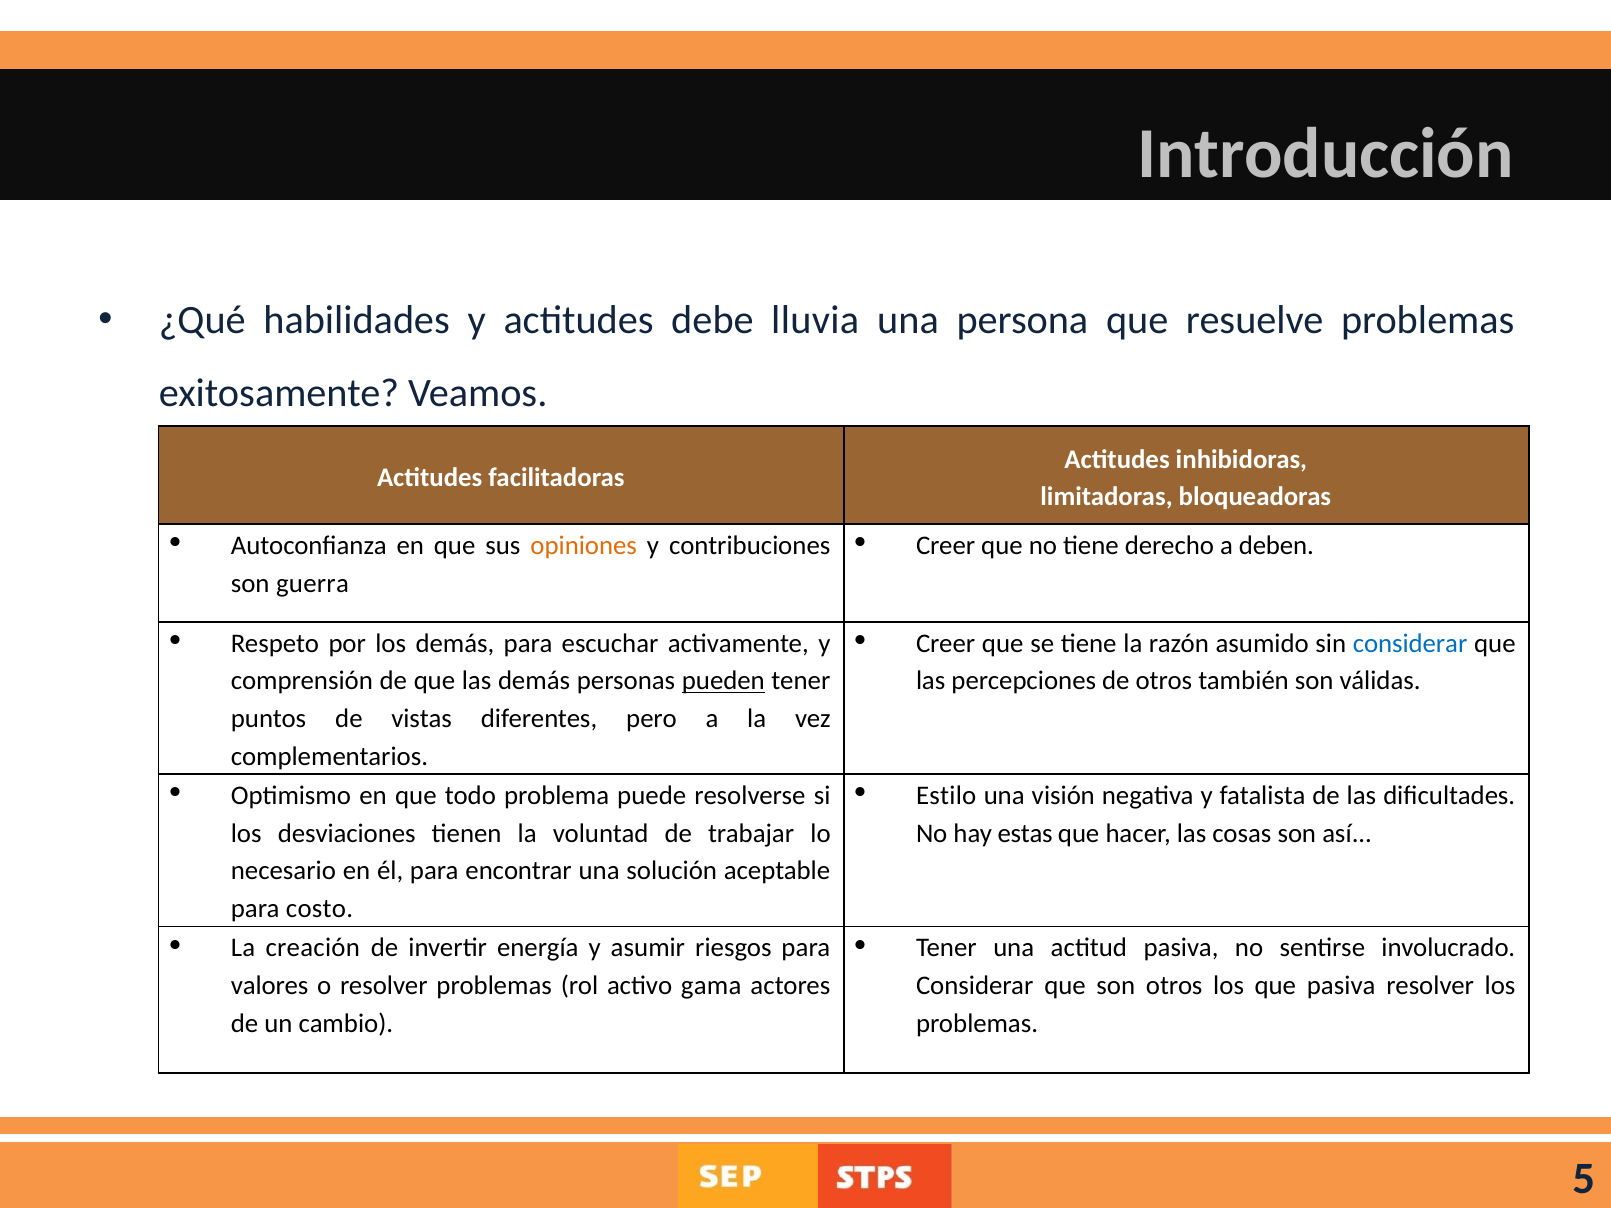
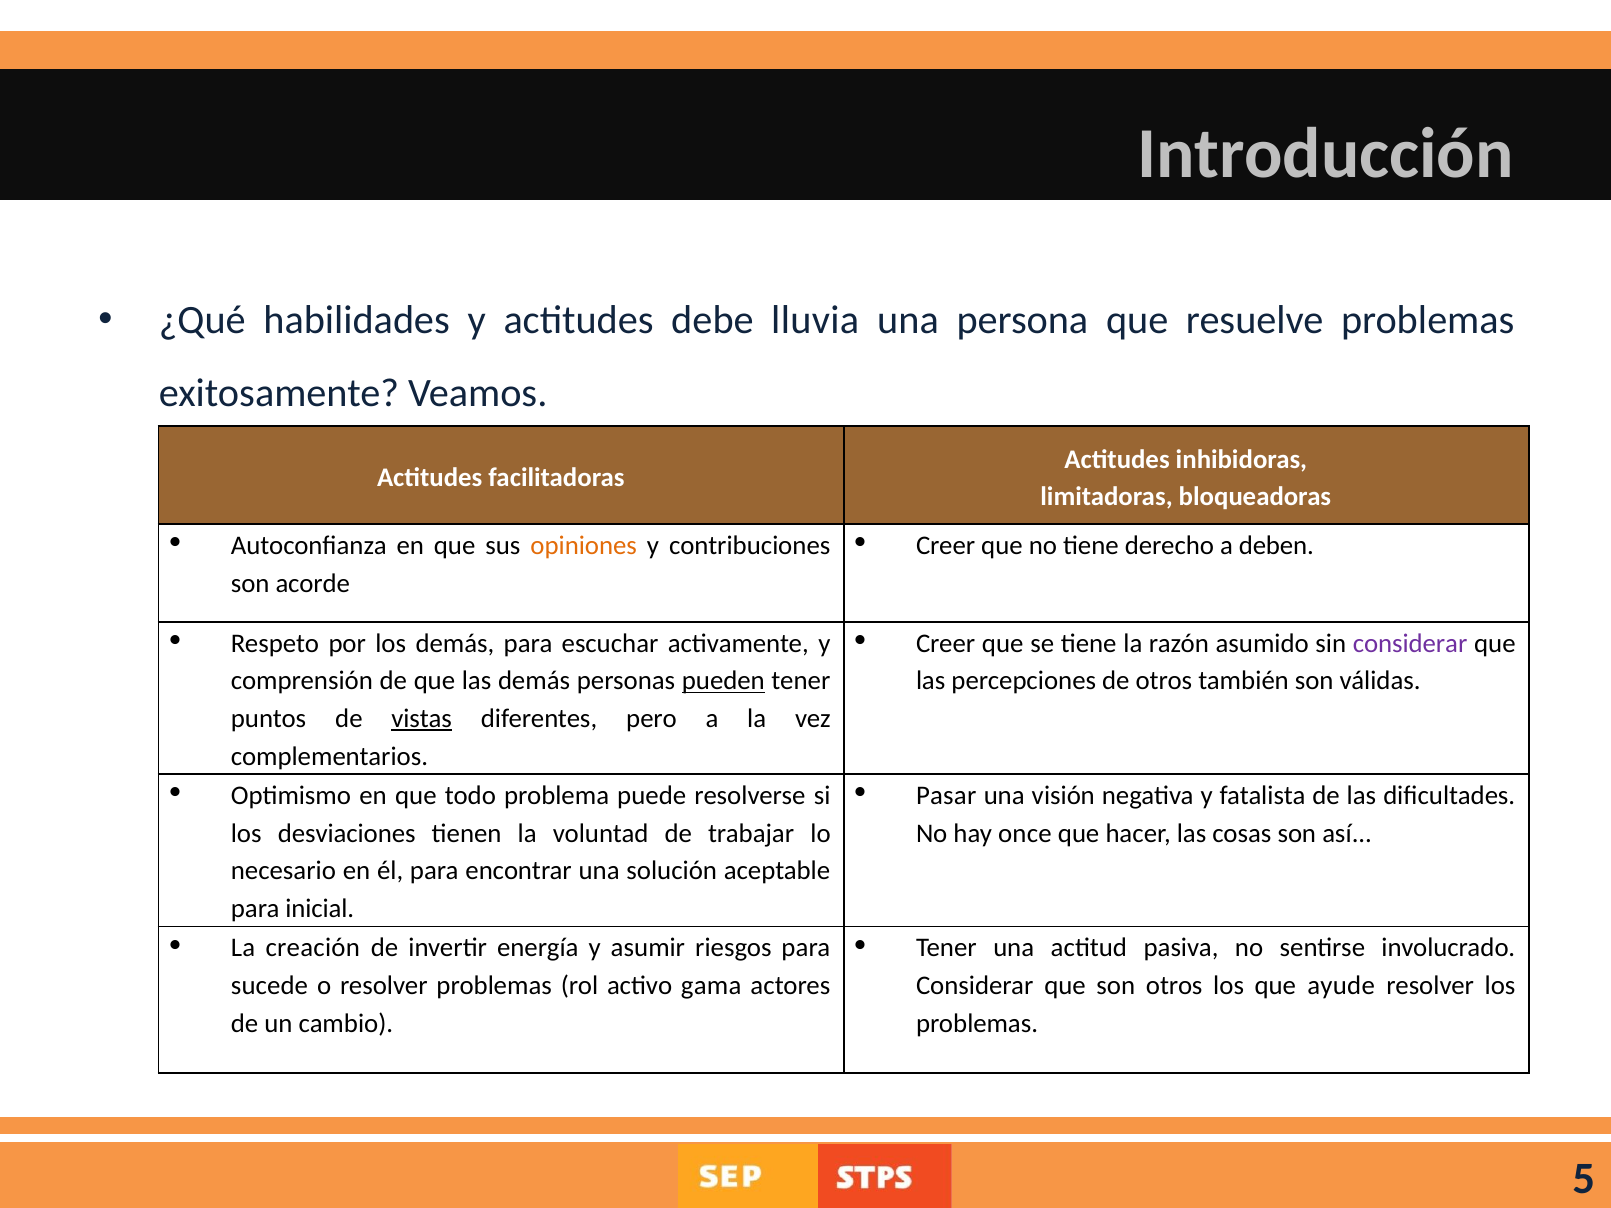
guerra: guerra -> acorde (313, 583)
considerar colour: blue -> purple (1410, 644)
vistas underline: none -> present (422, 719)
Estilo: Estilo -> Pasar (946, 796)
estas: estas -> once (1025, 833)
costo: costo -> inicial (320, 909)
valores: valores -> sucede (270, 986)
que pasiva: pasiva -> ayude (1341, 986)
